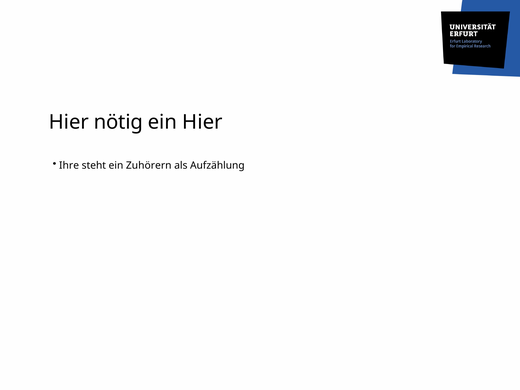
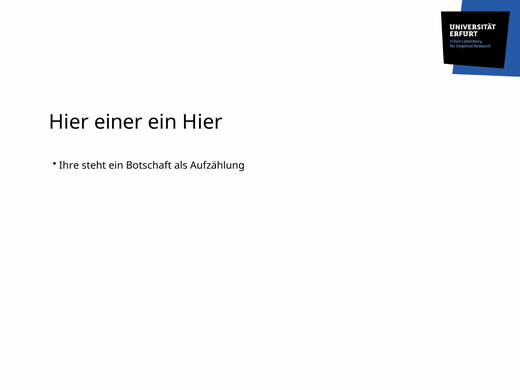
nötig: nötig -> einer (118, 122)
Zuhörern: Zuhörern -> Botschaft (149, 165)
